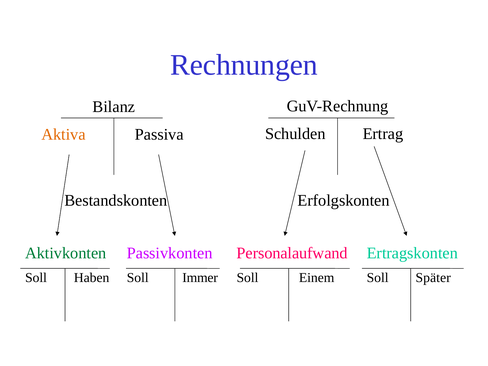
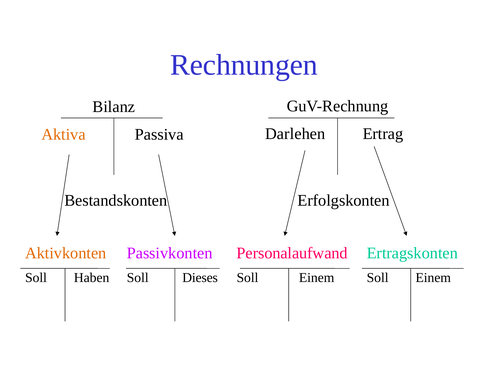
Schulden: Schulden -> Darlehen (295, 134)
Aktivkonten colour: green -> orange (66, 253)
Immer: Immer -> Dieses (200, 278)
Später: Später -> Einem (433, 278)
